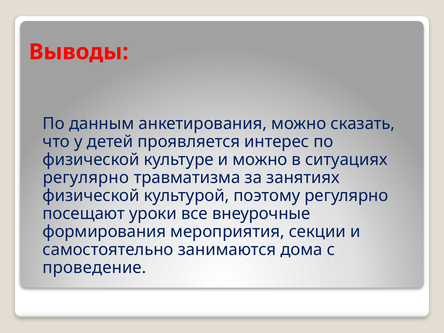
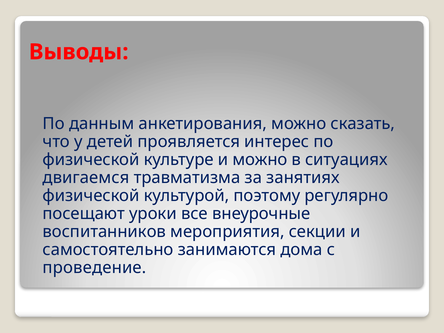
регулярно: регулярно -> двигаемся (86, 178)
формирования: формирования -> воспитанников (104, 232)
